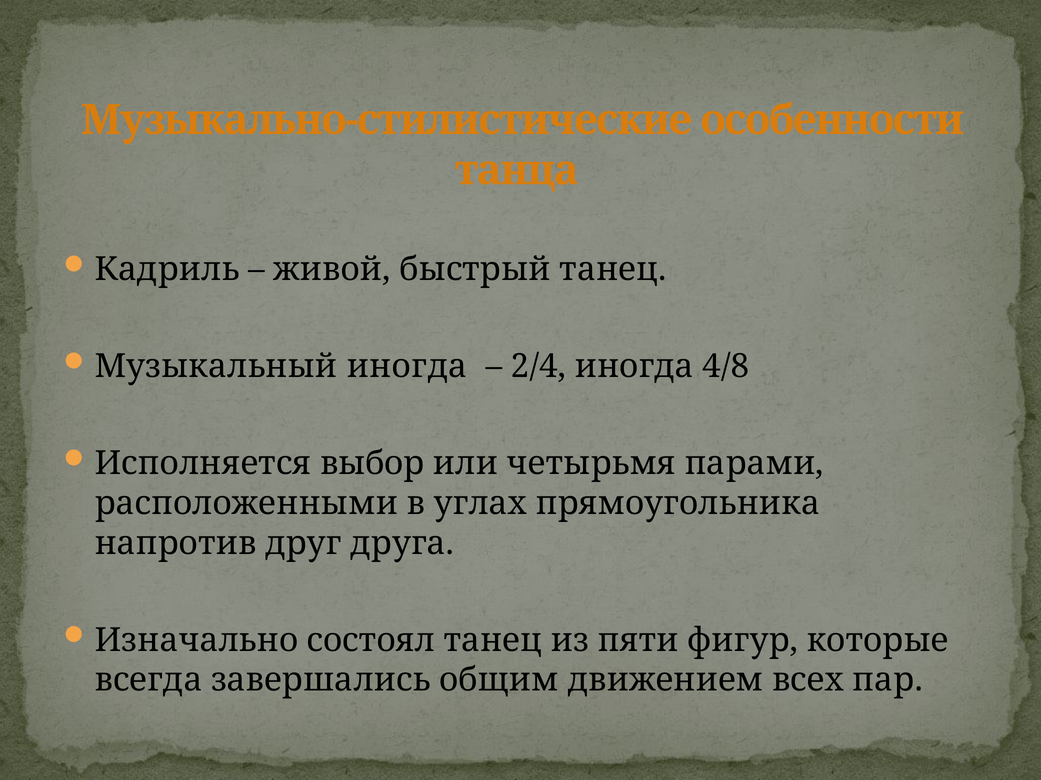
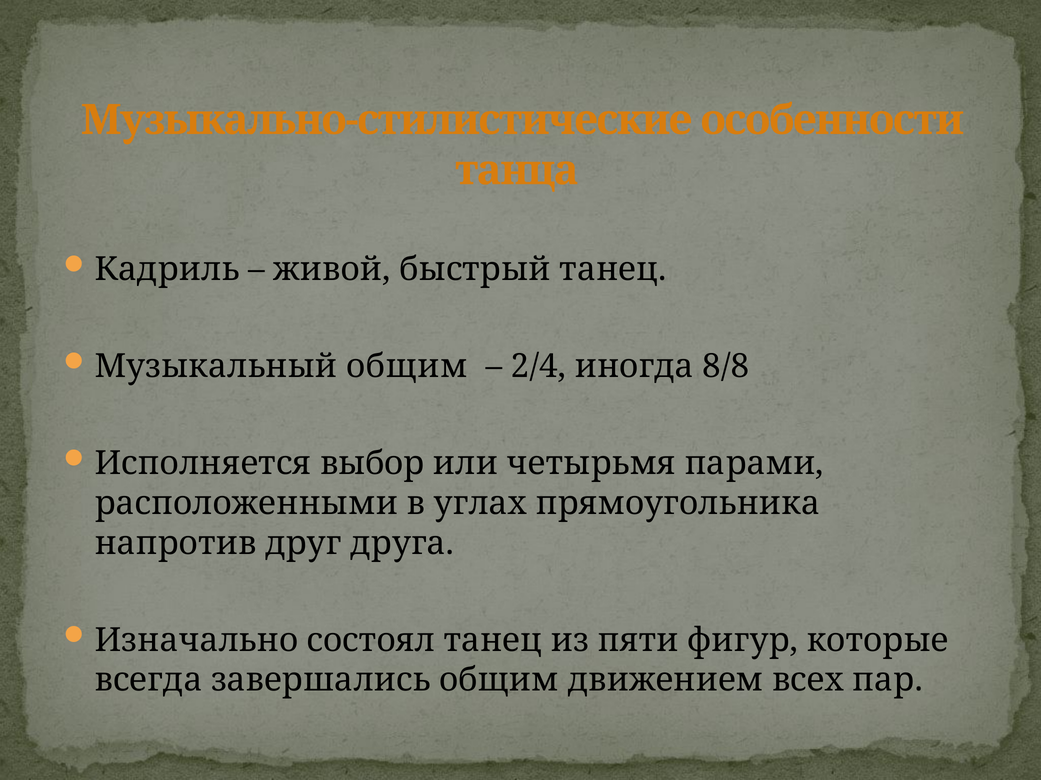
Музыкальный иногда: иногда -> общим (407, 367)
4/8: 4/8 -> 8/8 (726, 367)
